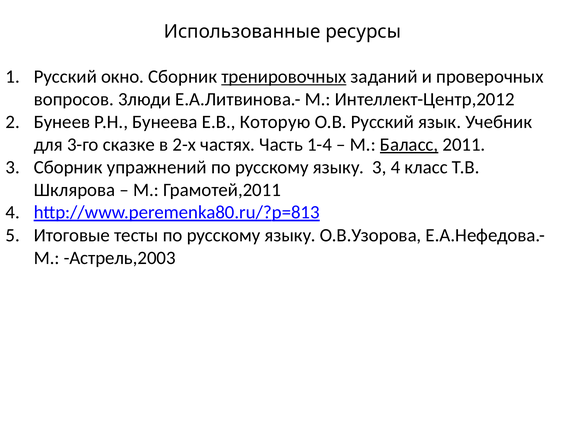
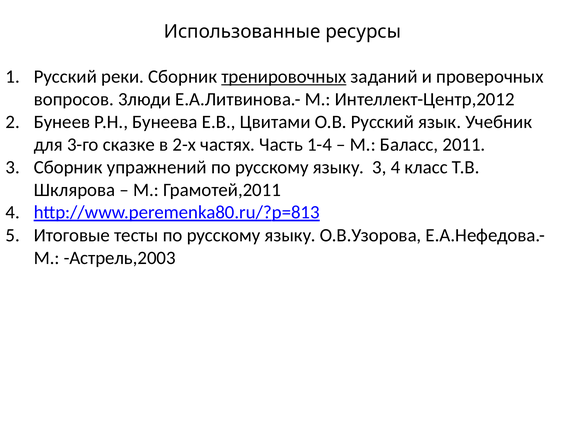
окно: окно -> реки (123, 77)
Которую: Которую -> Цвитами (275, 122)
Баласс underline: present -> none (409, 144)
